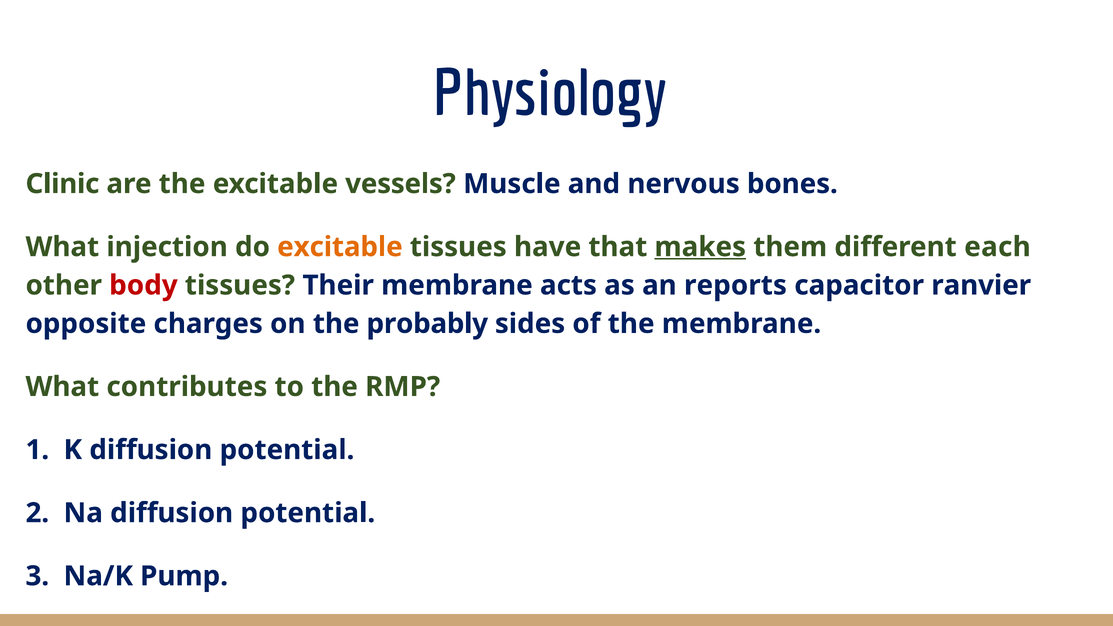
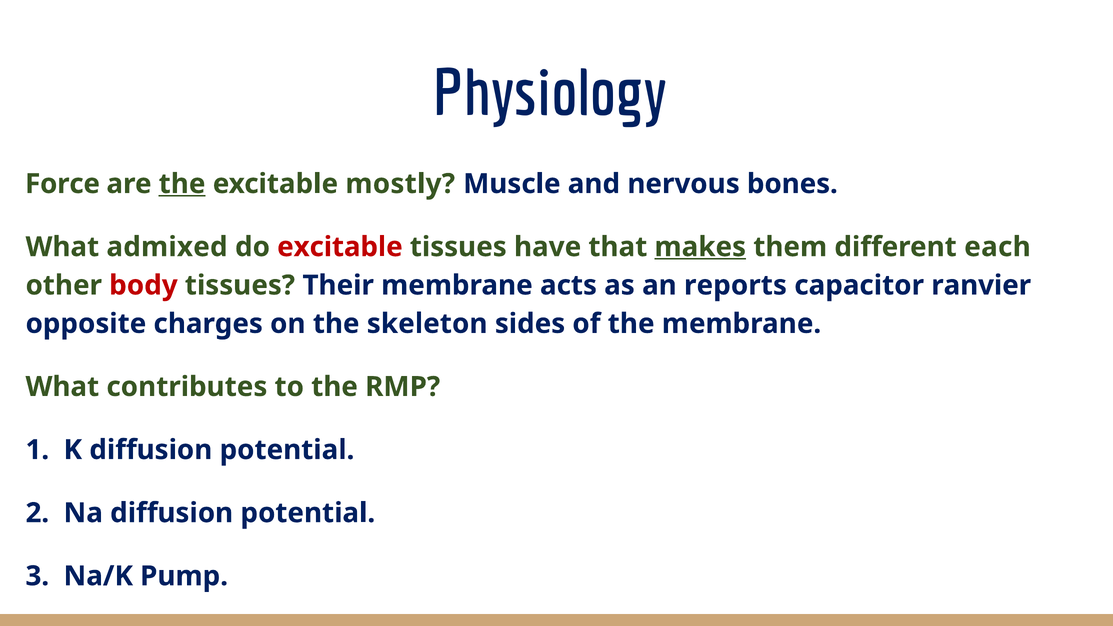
Clinic: Clinic -> Force (62, 184)
the underline: none -> present (182, 184)
vessels: vessels -> mostly (400, 184)
injection: injection -> admixed (167, 247)
excitable colour: orange -> red (340, 247)
probably: probably -> skeleton (427, 324)
